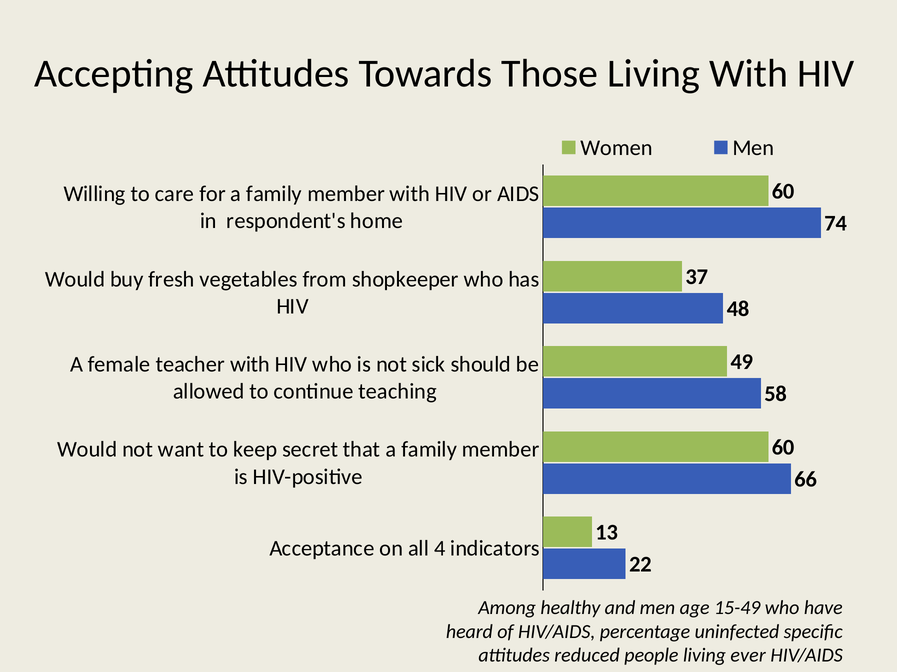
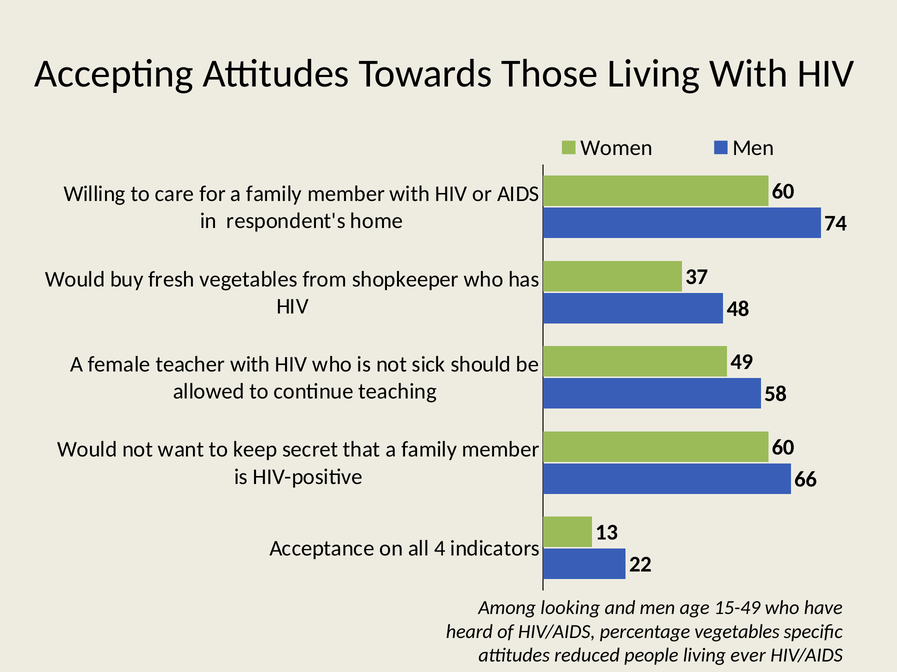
healthy: healthy -> looking (570, 608)
percentage uninfected: uninfected -> vegetables (737, 632)
